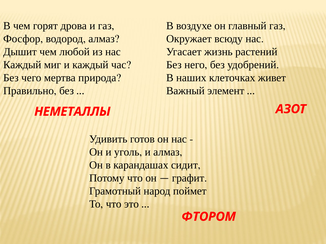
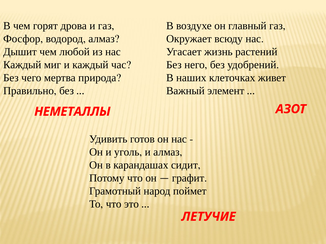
ФТОРОМ: ФТОРОМ -> ЛЕТУЧИЕ (209, 217)
